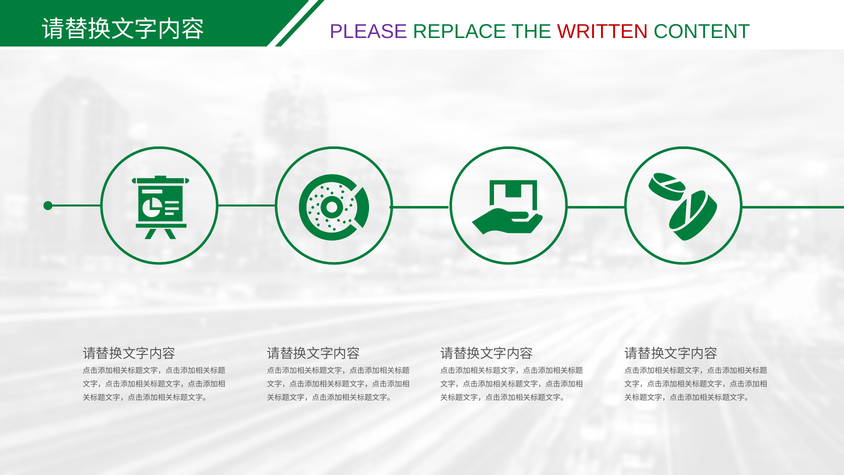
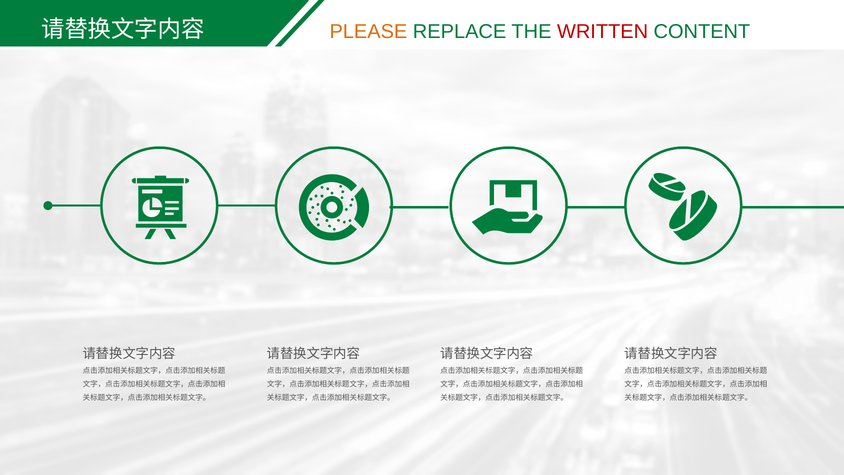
PLEASE colour: purple -> orange (368, 31)
